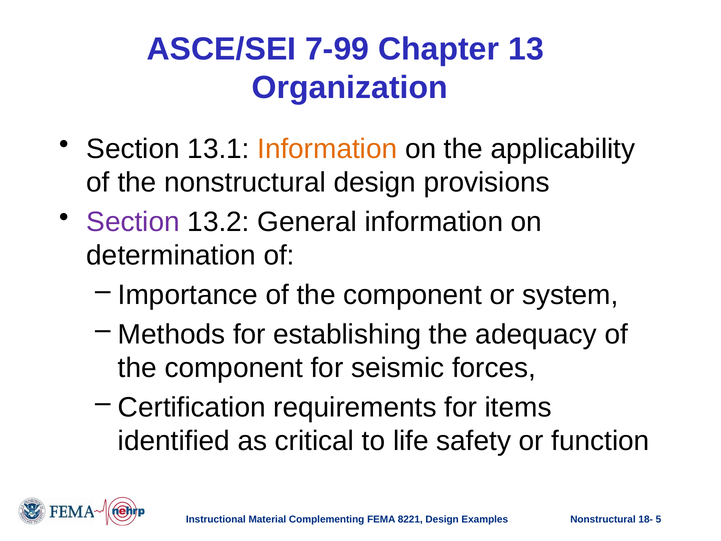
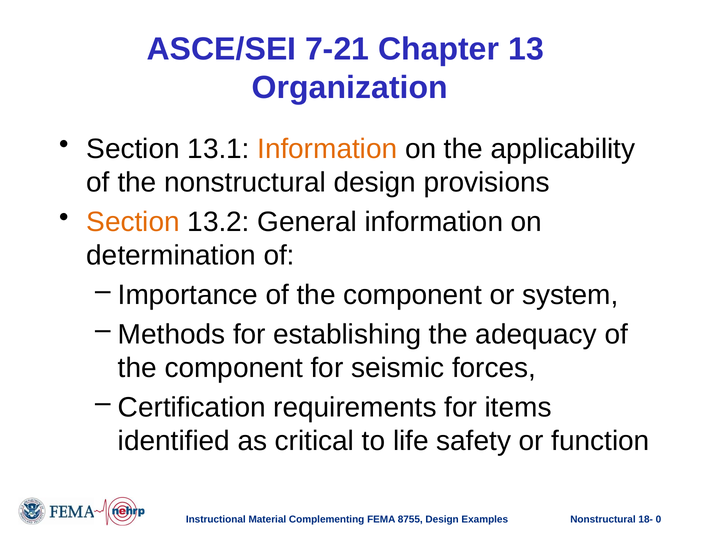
7-99: 7-99 -> 7-21 (337, 49)
Section colour: purple -> orange (133, 222)
8221: 8221 -> 8755 (410, 519)
5: 5 -> 0 (658, 519)
